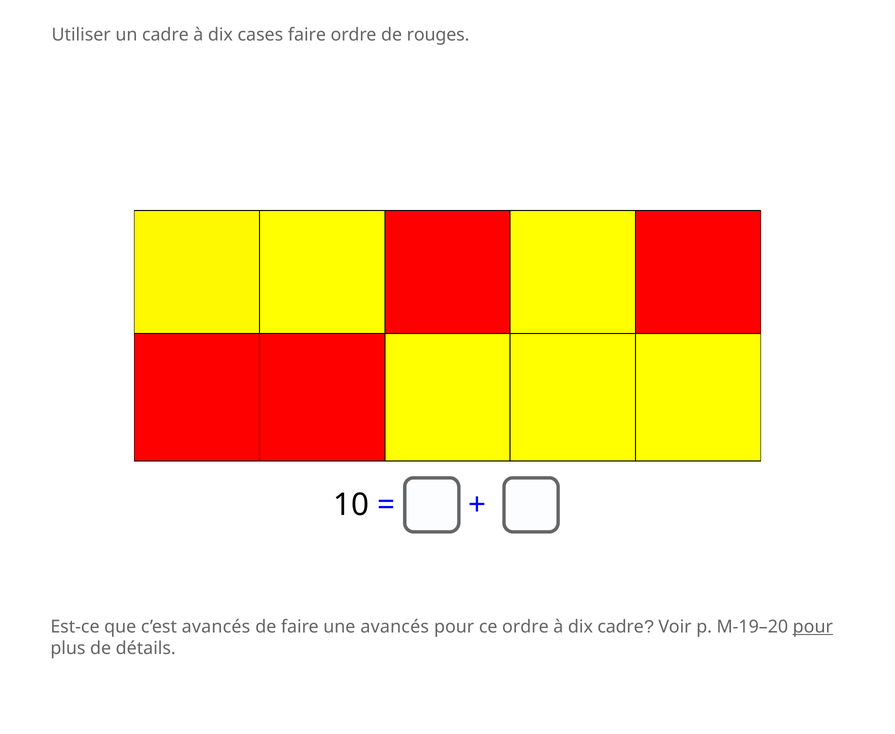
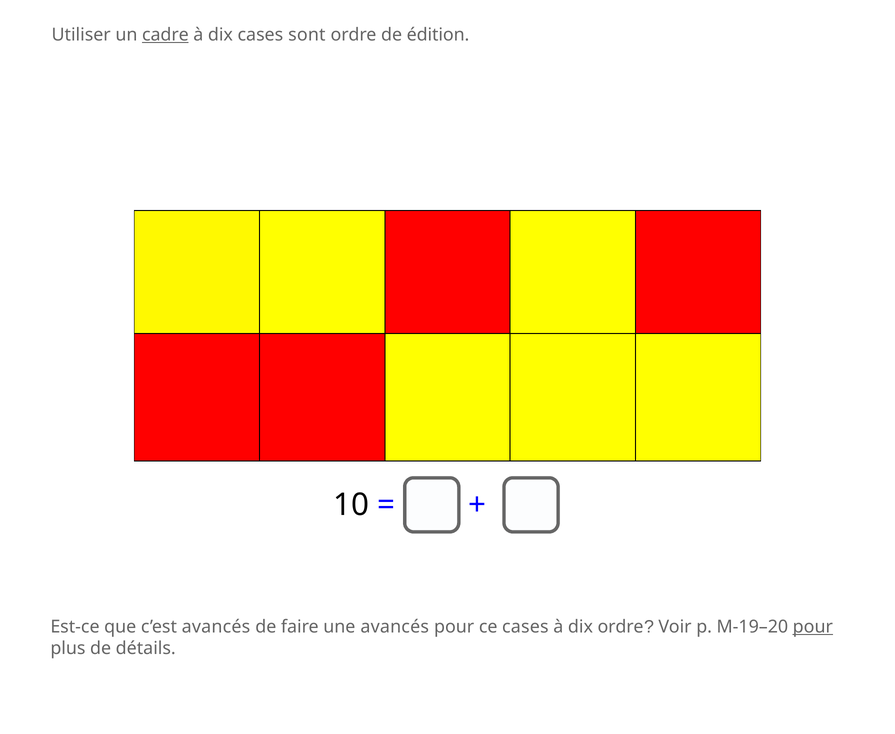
cadre underline: none -> present (165, 35)
cases faire: faire -> sont (307, 35)
rouges: rouges -> édition (438, 35)
ce ordre: ordre -> cases (525, 627)
dix cadre: cadre -> ordre (621, 627)
